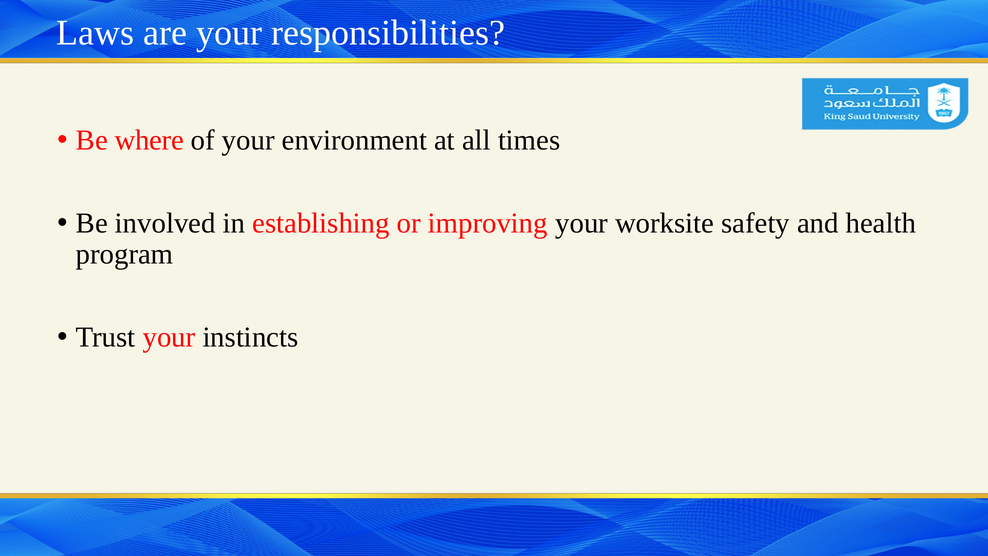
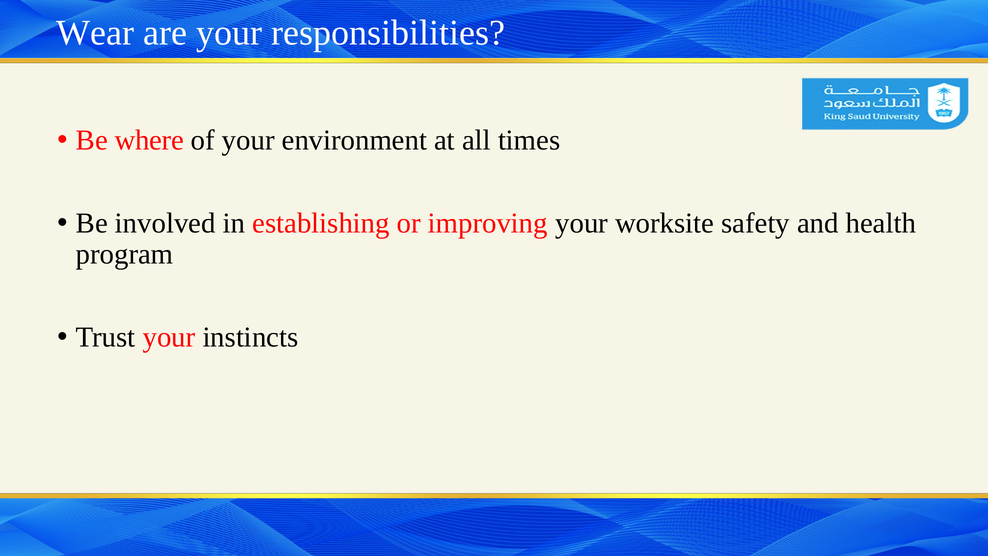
Laws: Laws -> Wear (95, 33)
